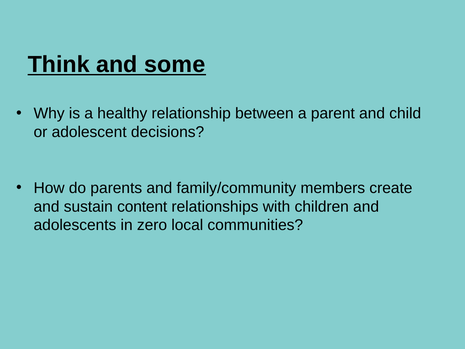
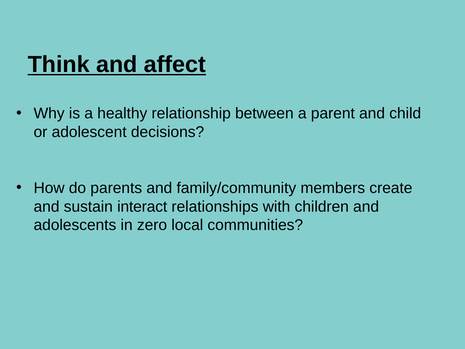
some: some -> affect (175, 64)
content: content -> interact (142, 206)
